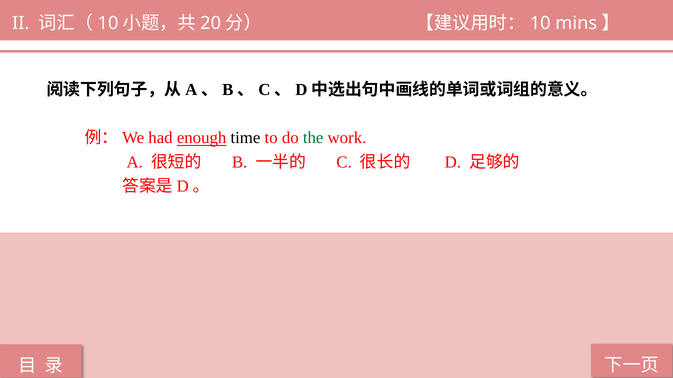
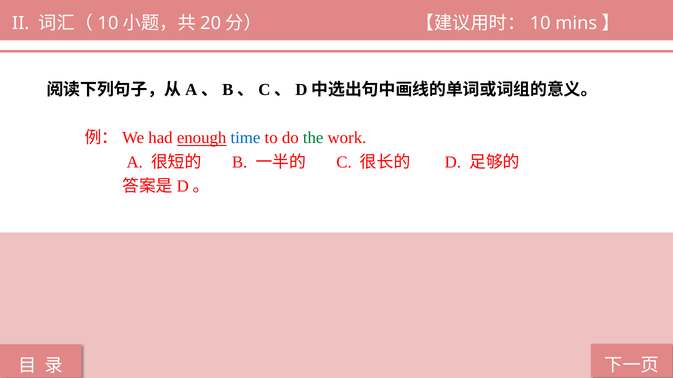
time colour: black -> blue (245, 138)
